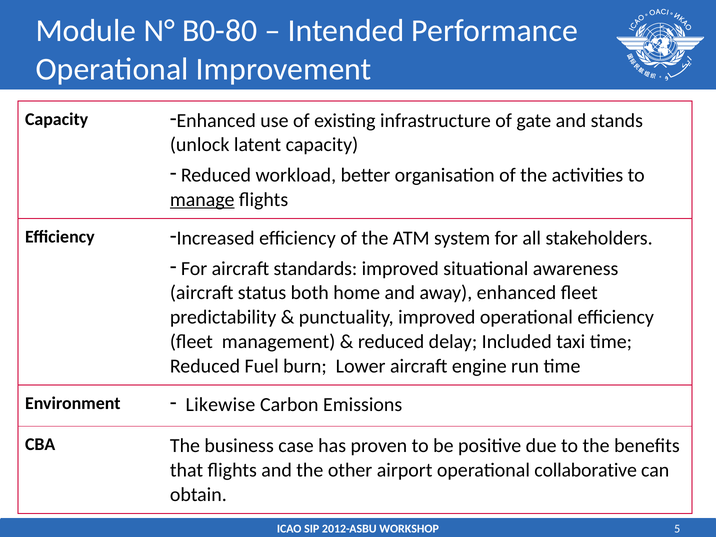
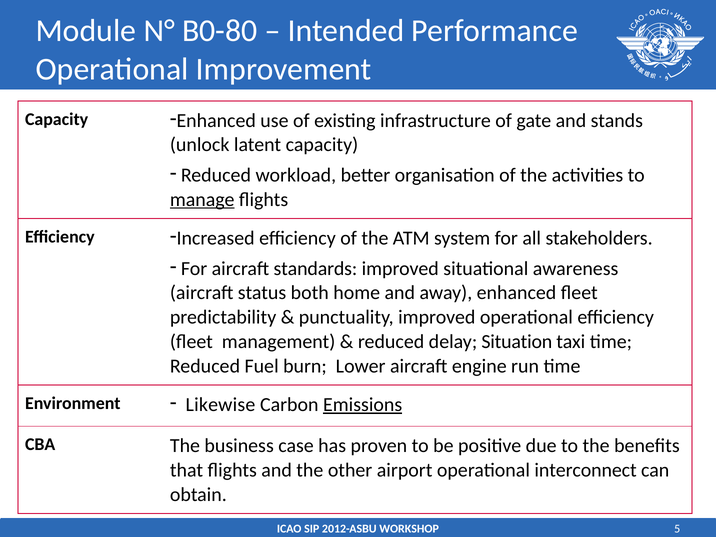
Included: Included -> Situation (517, 342)
Emissions underline: none -> present (363, 405)
collaborative: collaborative -> interconnect (586, 470)
